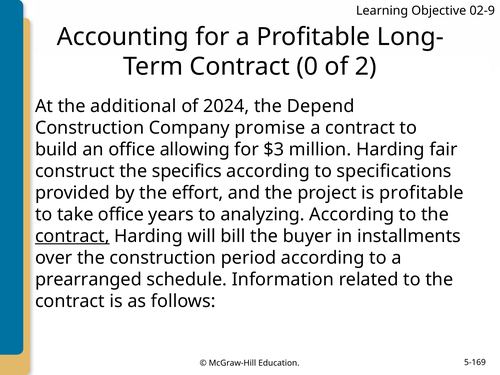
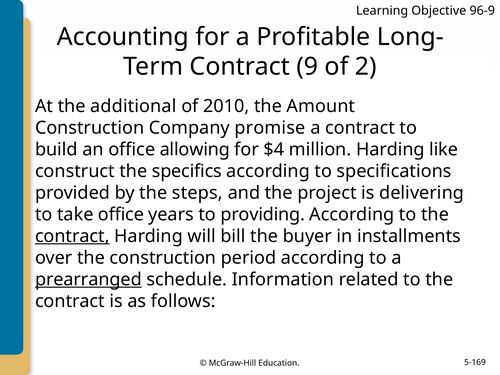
02-9: 02-9 -> 96-9 (482, 11)
0: 0 -> 9 (307, 67)
2024: 2024 -> 2010 (226, 106)
Depend: Depend -> Amount (321, 106)
$3: $3 -> $4 (274, 150)
fair: fair -> like (444, 150)
effort: effort -> steps (197, 193)
is profitable: profitable -> delivering (422, 193)
analyzing: analyzing -> providing (263, 215)
prearranged underline: none -> present (88, 279)
